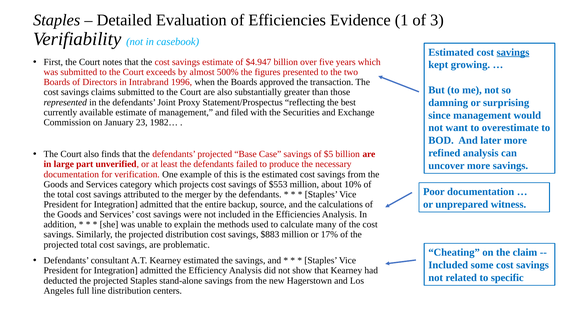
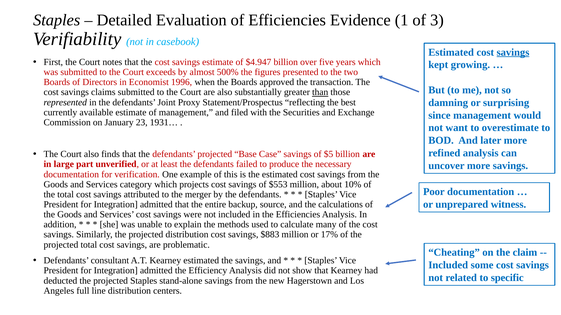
Intrabrand: Intrabrand -> Economist (149, 82)
than underline: none -> present (320, 92)
1982…: 1982… -> 1931… (164, 123)
